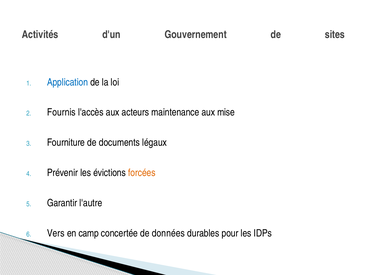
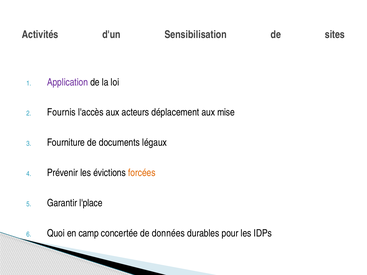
Gouvernement: Gouvernement -> Sensibilisation (196, 35)
Application colour: blue -> purple (67, 82)
maintenance: maintenance -> déplacement (175, 112)
l'autre: l'autre -> l'place (91, 203)
Vers: Vers -> Quoi (56, 233)
